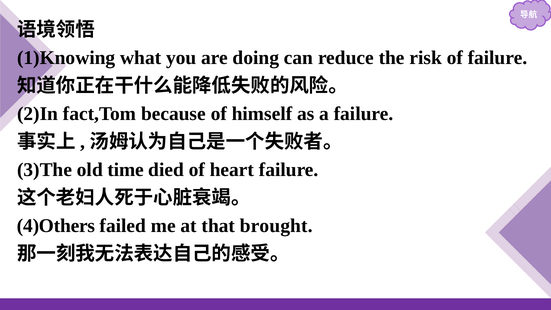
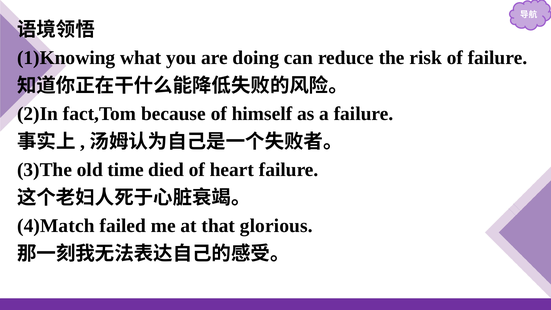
4)Others: 4)Others -> 4)Match (56, 226)
brought: brought -> glorious (276, 226)
